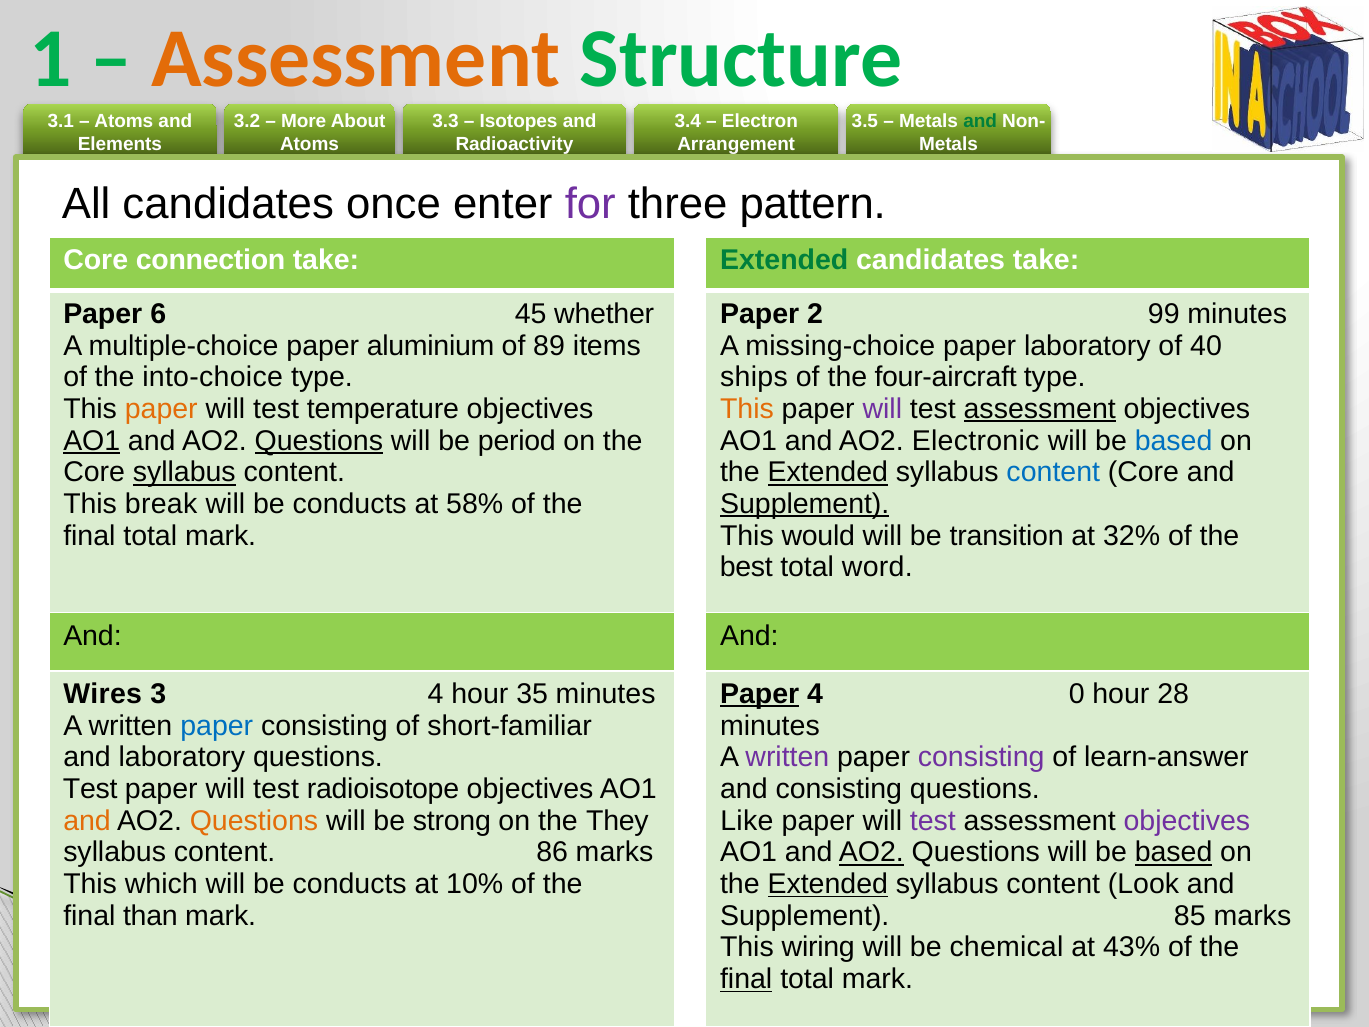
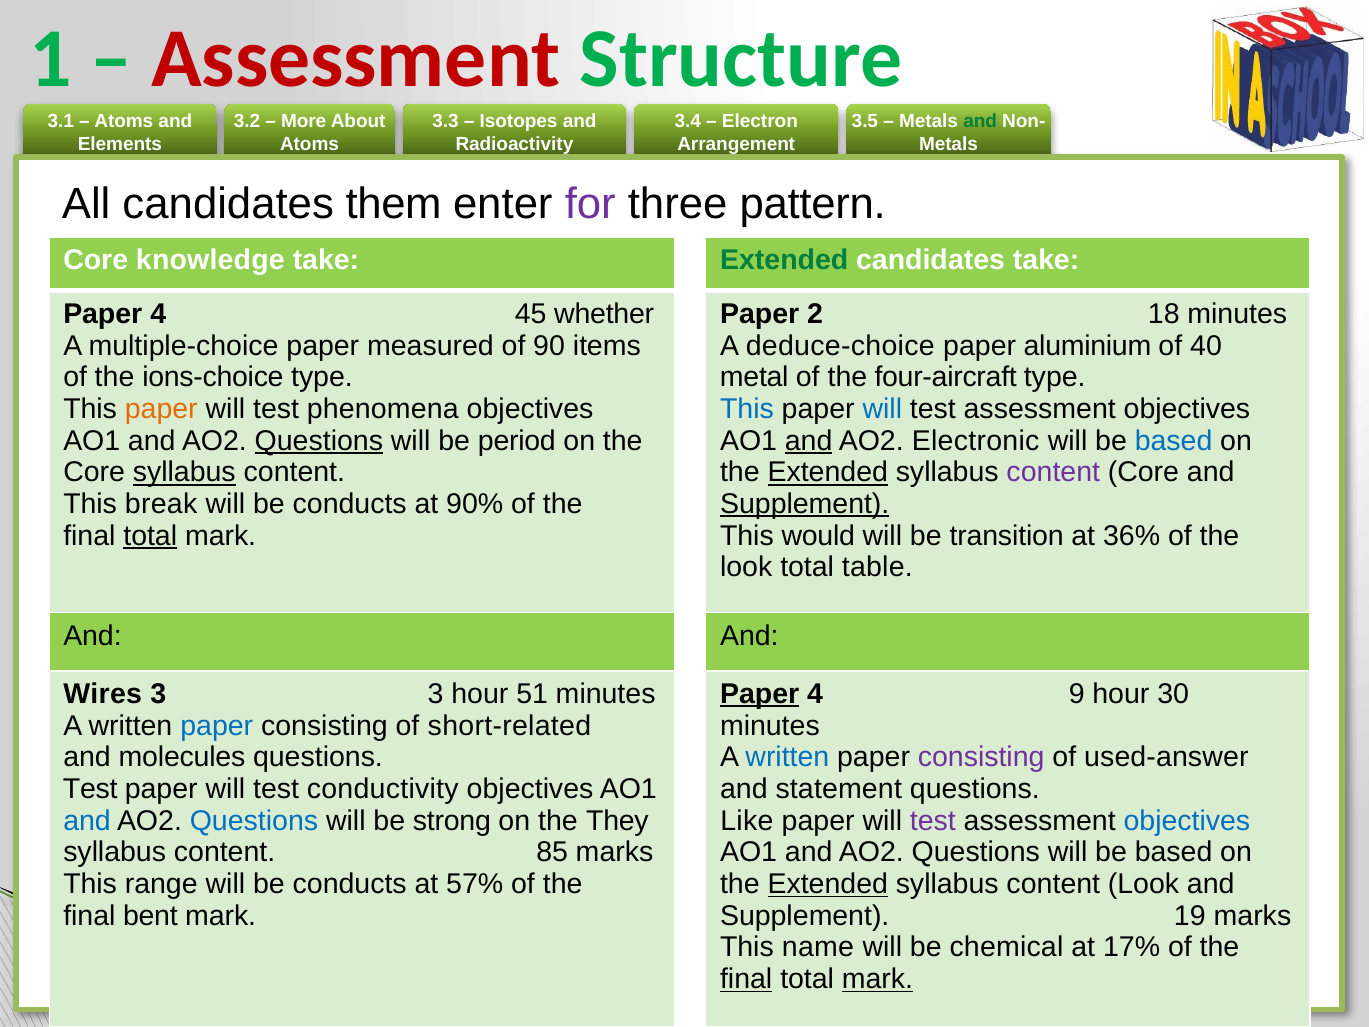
Assessment colour: orange -> red (356, 59)
once: once -> them (394, 204)
connection: connection -> knowledge (210, 260)
6: 6 -> 4 (158, 314)
99: 99 -> 18 (1164, 314)
aluminium: aluminium -> measured (430, 346)
89: 89 -> 90 (549, 346)
missing-choice: missing-choice -> deduce-choice (840, 346)
paper laboratory: laboratory -> aluminium (1087, 346)
into-choice: into-choice -> ions-choice (213, 377)
ships: ships -> metal (754, 377)
temperature: temperature -> phenomena (383, 409)
This colour: orange -> blue (747, 409)
will colour: purple -> blue (882, 409)
assessment underline: present -> none (1040, 409)
AO1 underline: present -> none (92, 441)
and underline: none -> present (809, 441)
content colour: blue -> purple (1053, 472)
58%: 58% -> 90% (475, 504)
total underline: none -> present (150, 536)
32%: 32% -> 36% (1132, 536)
best: best -> look (746, 567)
word: word -> table (877, 567)
3 4: 4 -> 3 (436, 694)
35: 35 -> 51 (532, 694)
0: 0 -> 9 (1077, 694)
28: 28 -> 30 (1173, 694)
short-familiar: short-familiar -> short-related (509, 725)
and laboratory: laboratory -> molecules (182, 757)
written colour: purple -> blue (787, 757)
learn-answer: learn-answer -> used-answer (1166, 757)
radioisotope: radioisotope -> conductivity (383, 789)
and consisting: consisting -> statement (839, 789)
and colour: orange -> blue (87, 821)
Questions colour: orange -> blue (254, 821)
objectives colour: purple -> blue (1187, 821)
86: 86 -> 85 (552, 852)
AO2 underline: present -> none (871, 852)
based underline: present -> none (1174, 852)
which: which -> range (161, 884)
10%: 10% -> 57% (475, 884)
than: than -> bent (150, 916)
85: 85 -> 19 (1190, 916)
wiring: wiring -> name (818, 947)
43%: 43% -> 17% (1132, 947)
mark underline: none -> present (877, 979)
